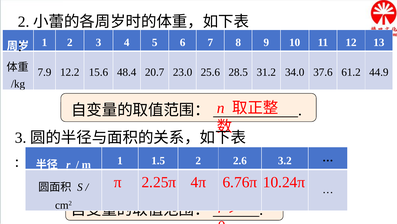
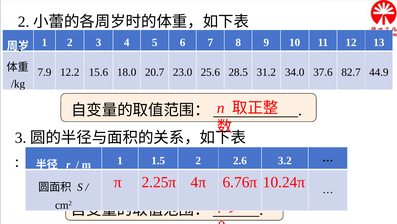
48.4: 48.4 -> 18.0 (127, 72)
61.2: 61.2 -> 82.7 (351, 72)
